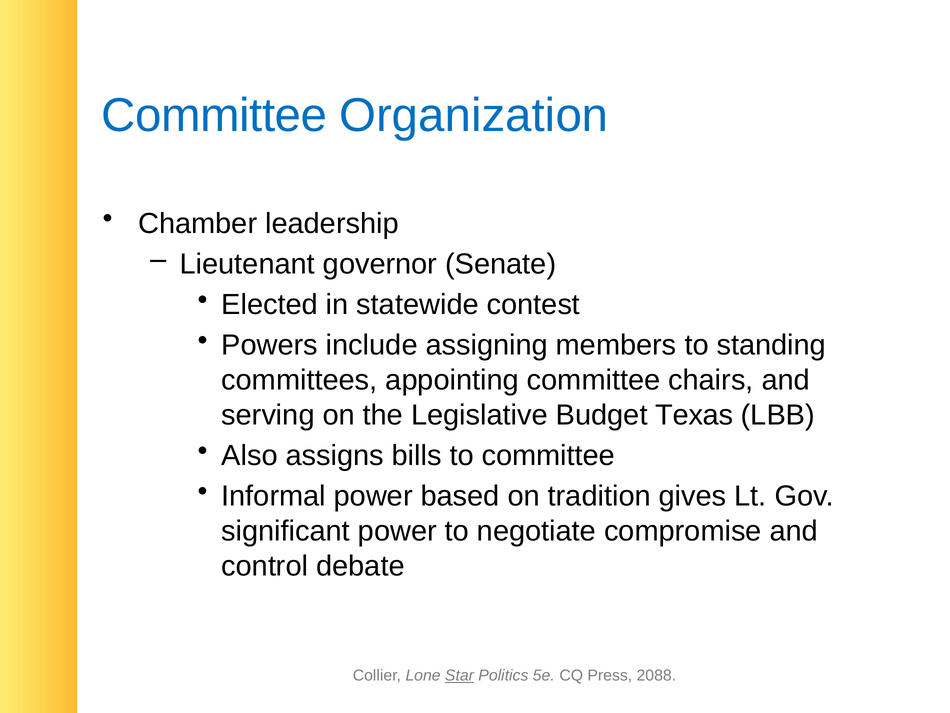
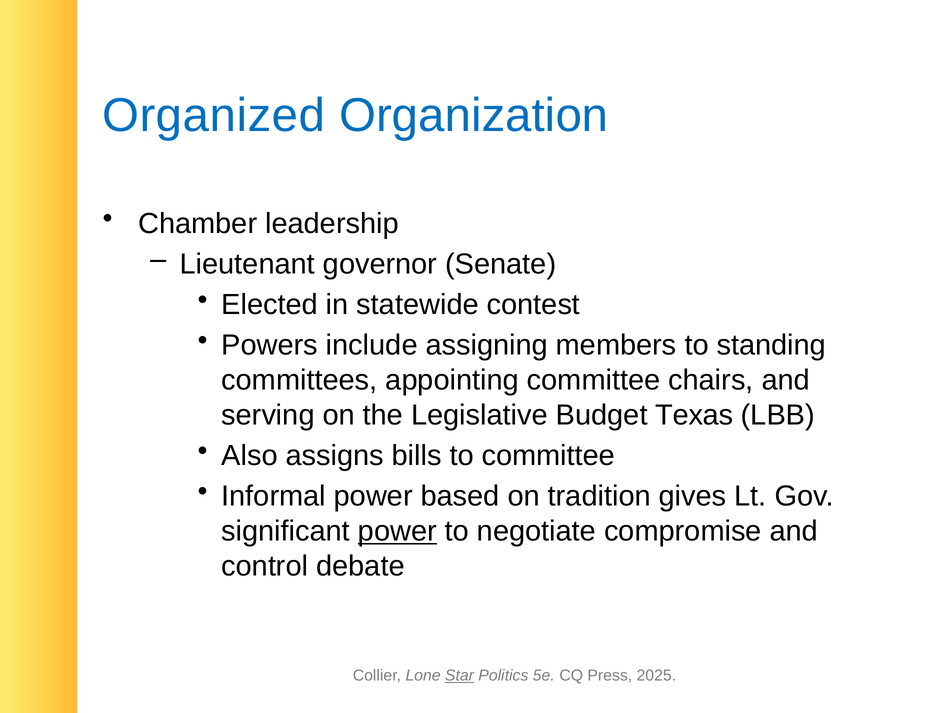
Committee: Committee -> Organized (214, 115)
power underline: none -> present (397, 531)
2088: 2088 -> 2025 (656, 675)
